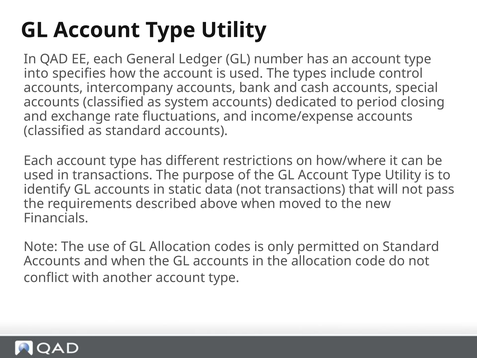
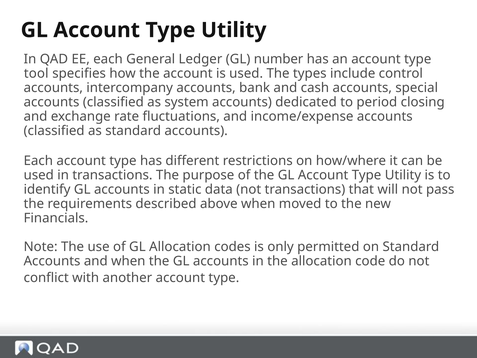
into: into -> tool (36, 73)
